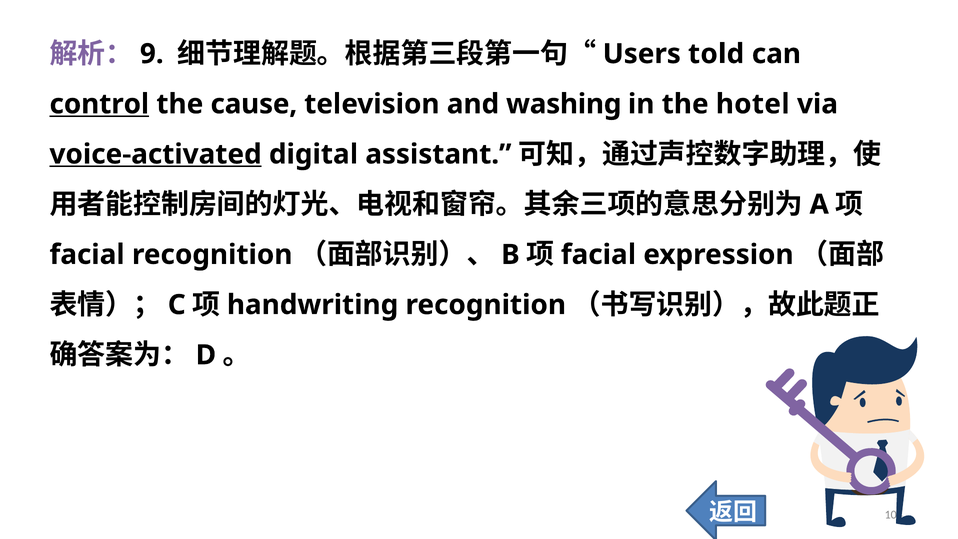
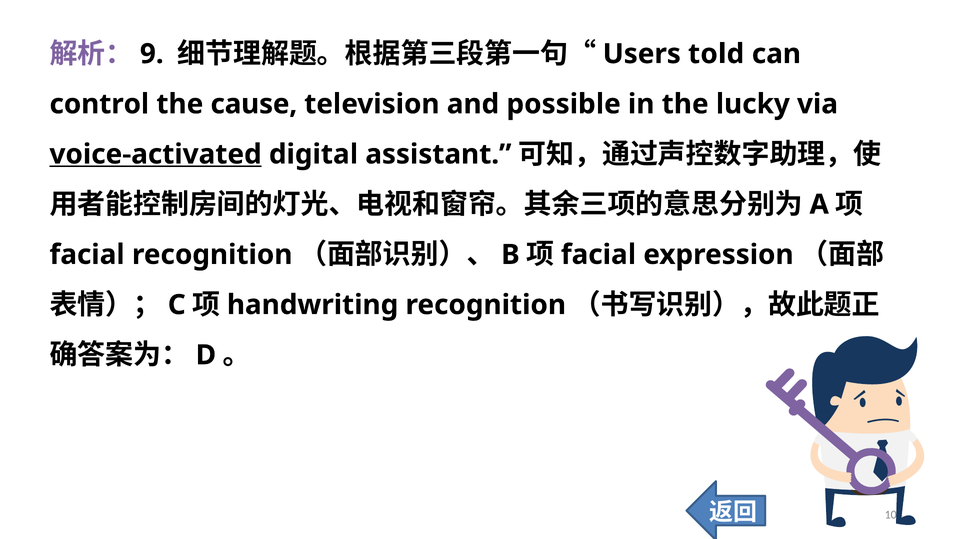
control underline: present -> none (99, 104)
washing: washing -> possible (564, 104)
hotel: hotel -> lucky (753, 104)
